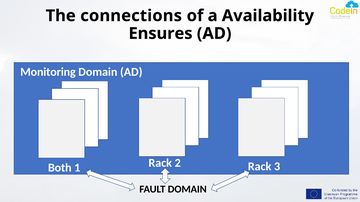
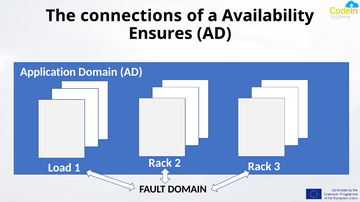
Monitoring: Monitoring -> Application (48, 72)
Both: Both -> Load (60, 168)
